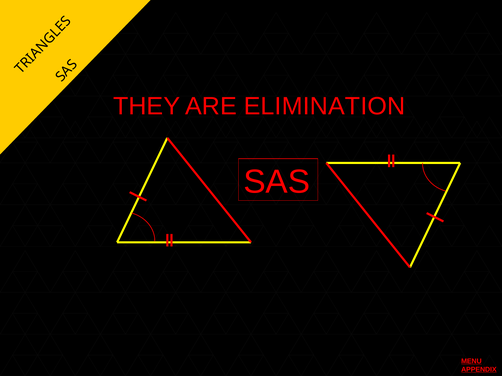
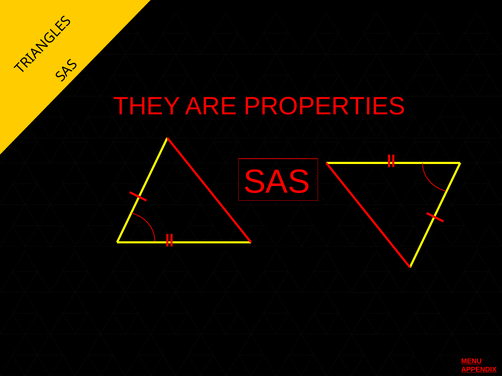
ELIMINATION: ELIMINATION -> PROPERTIES (325, 106)
